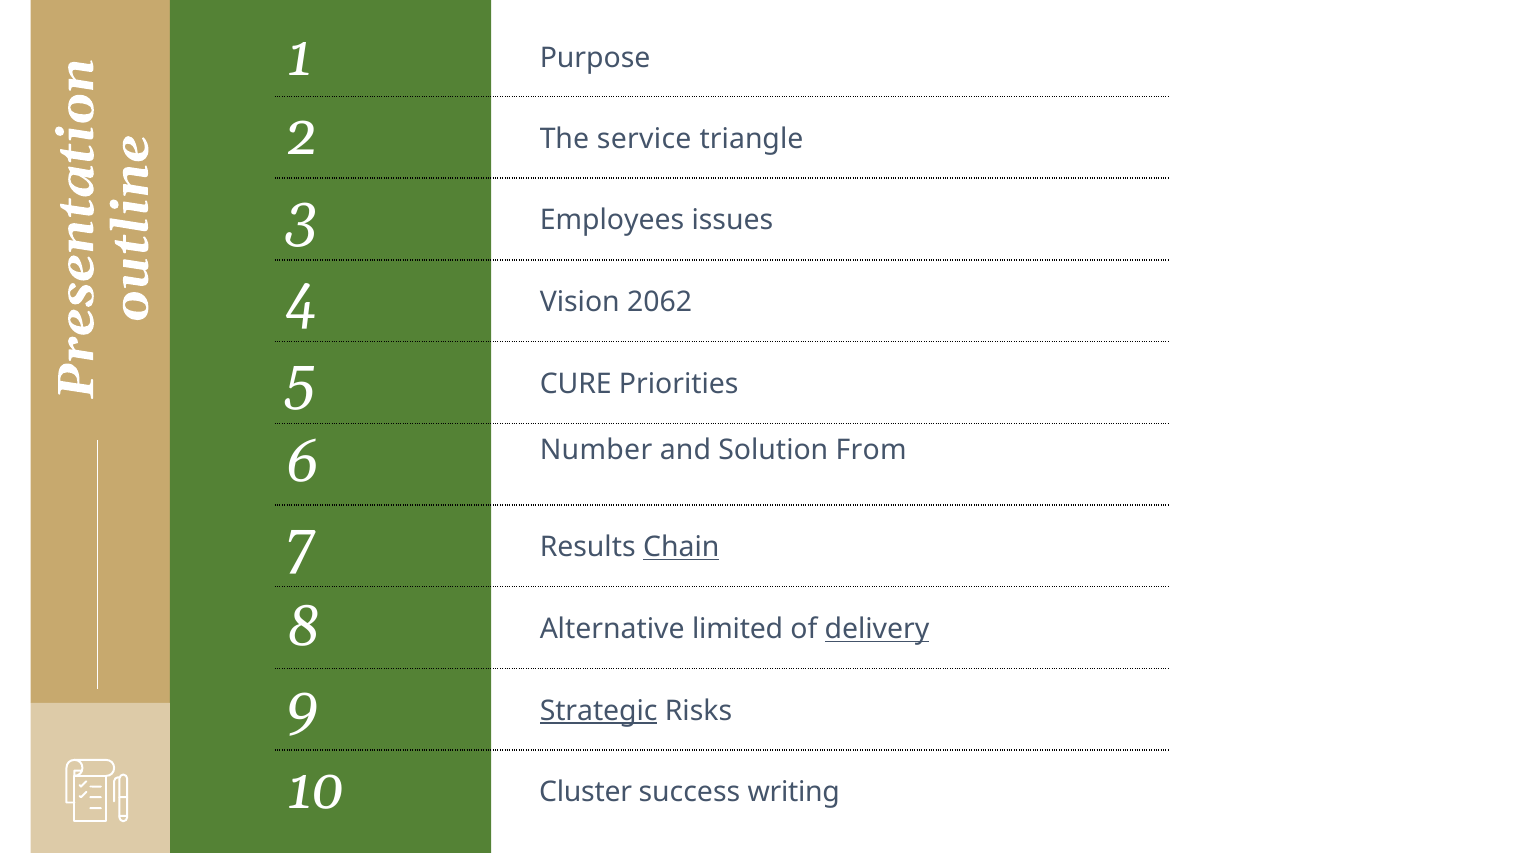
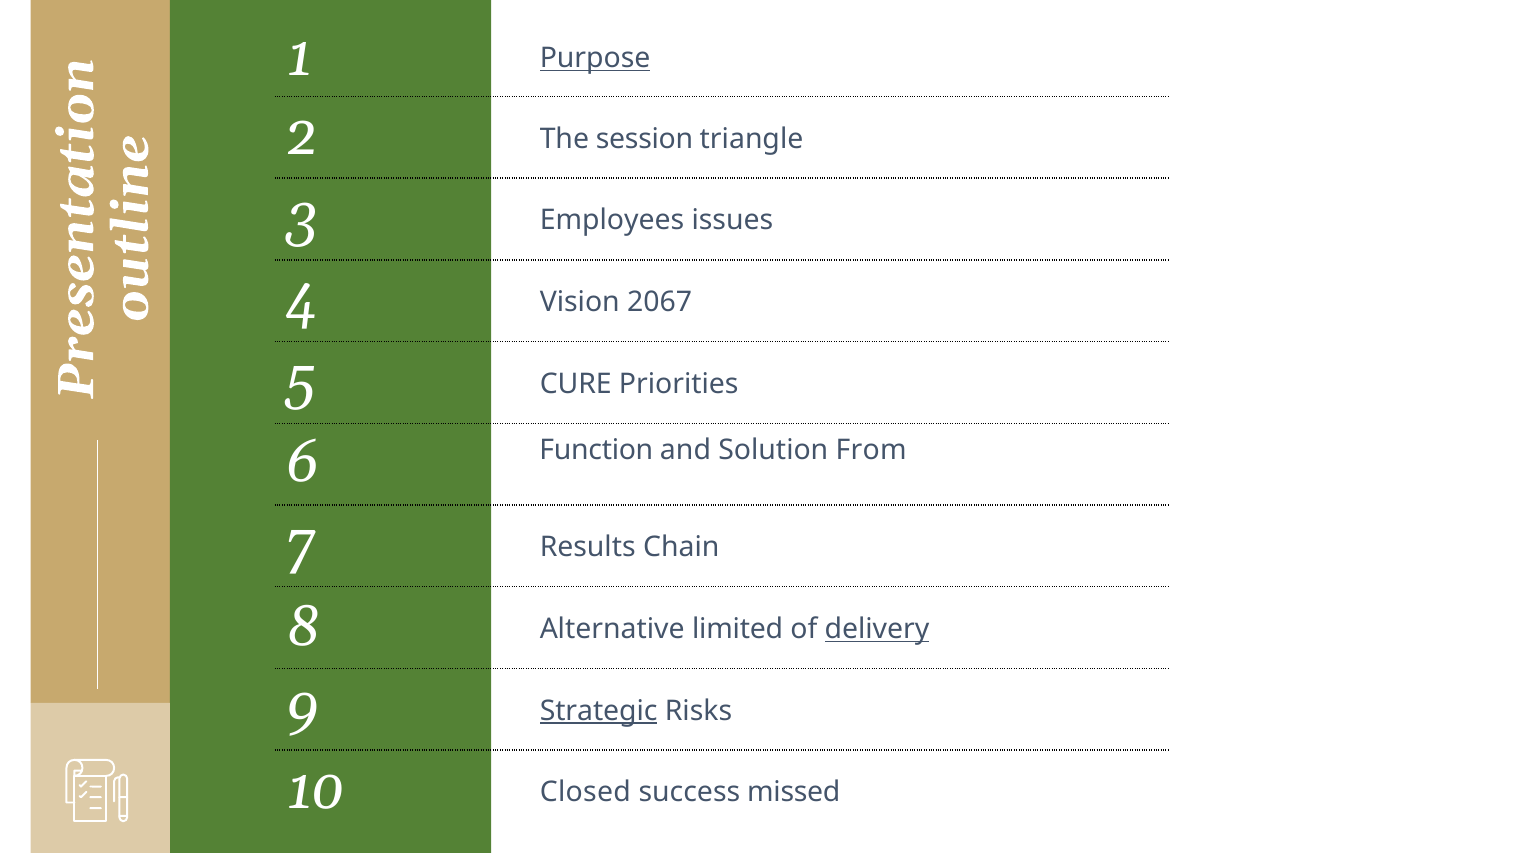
Purpose underline: none -> present (595, 58)
service: service -> session (645, 139)
2062: 2062 -> 2067 (660, 302)
Number: Number -> Function (596, 450)
Chain underline: present -> none (681, 547)
Cluster: Cluster -> Closed (585, 792)
writing: writing -> missed (794, 792)
